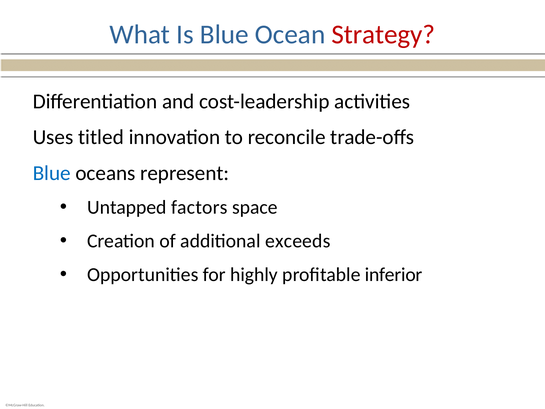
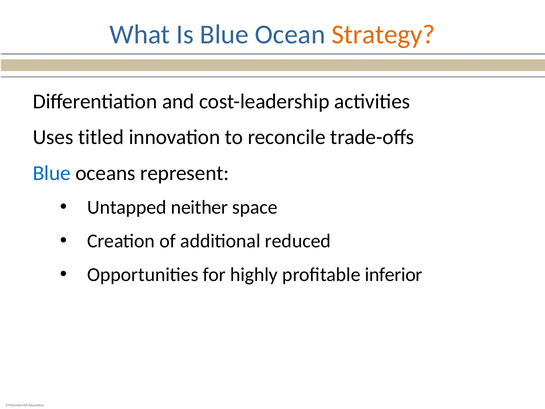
Strategy colour: red -> orange (383, 35)
factors: factors -> neither (199, 207)
exceeds: exceeds -> reduced (298, 241)
